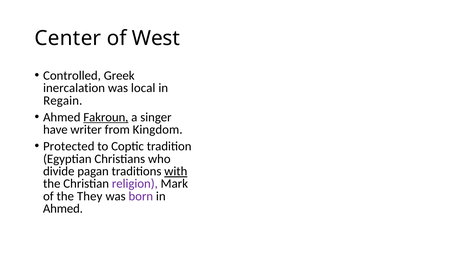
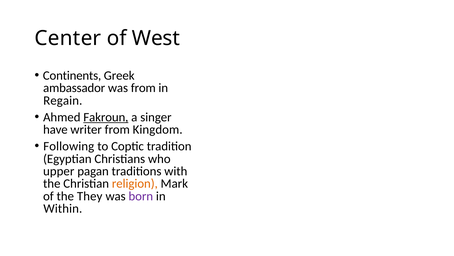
Controlled: Controlled -> Continents (72, 75)
inercalation: inercalation -> ambassador (74, 88)
was local: local -> from (143, 88)
Protected: Protected -> Following (69, 146)
divide: divide -> upper (59, 171)
with underline: present -> none (176, 171)
religion colour: purple -> orange (135, 183)
Ahmed: Ahmed -> Within (63, 208)
